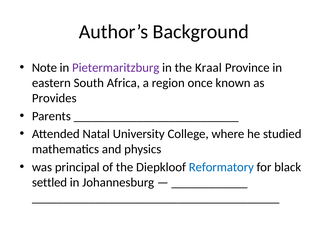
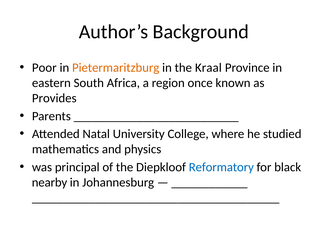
Note: Note -> Poor (44, 68)
Pietermaritzburg colour: purple -> orange (116, 68)
settled: settled -> nearby (50, 182)
